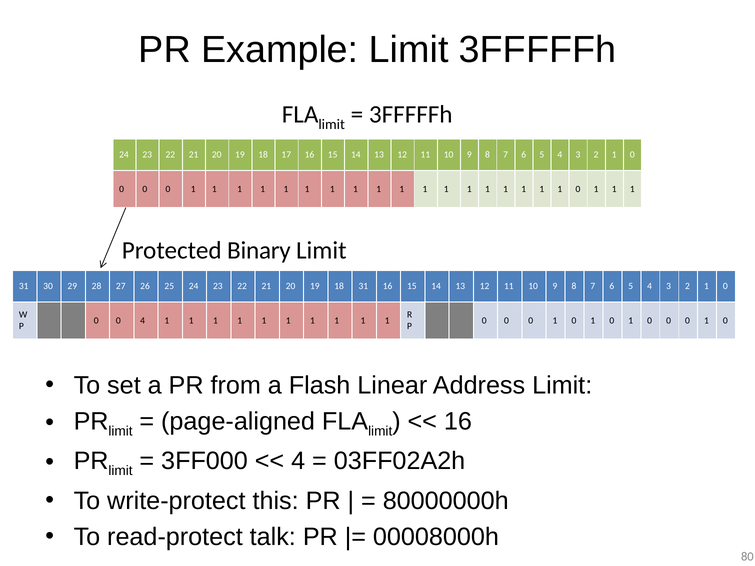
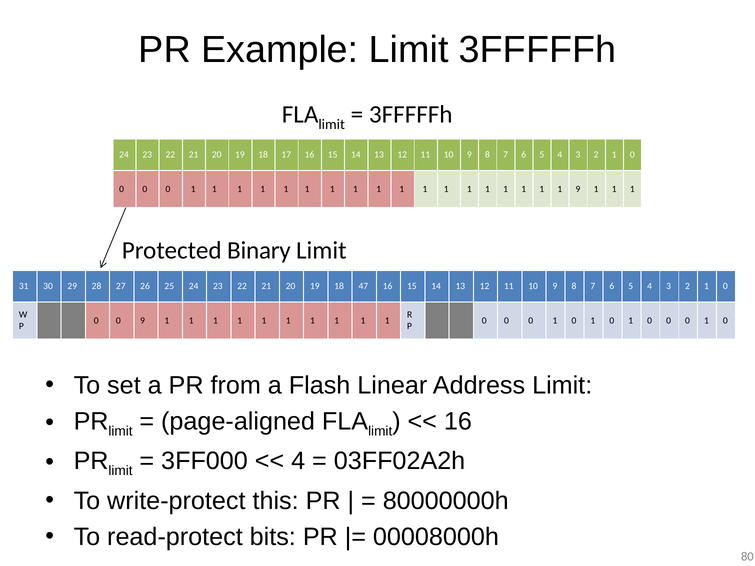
1 1 0: 0 -> 9 (578, 189)
18 31: 31 -> 47 (363, 286)
0 4: 4 -> 9 (143, 321)
talk: talk -> bits (273, 537)
